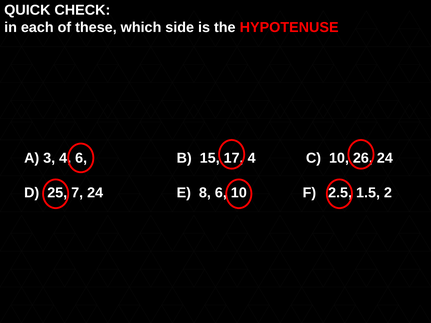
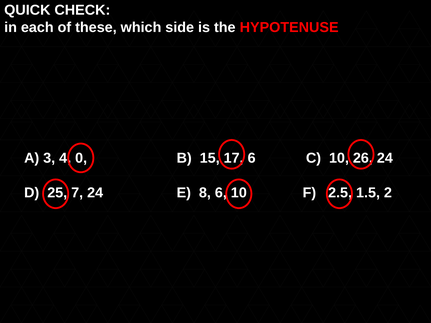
6: 6 -> 0 (81, 158)
4: 4 -> 6 (252, 158)
